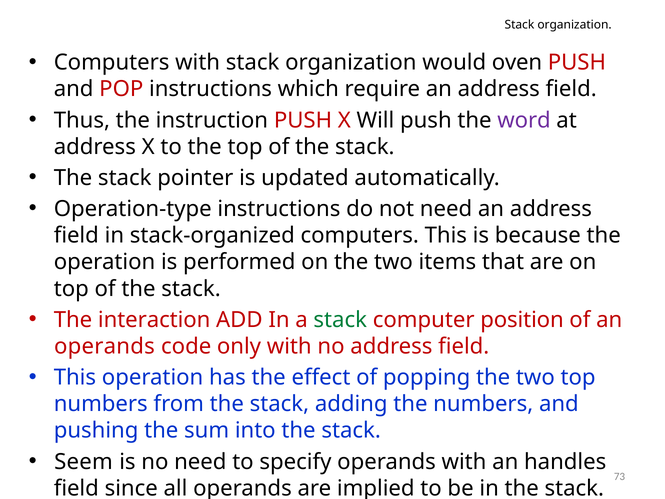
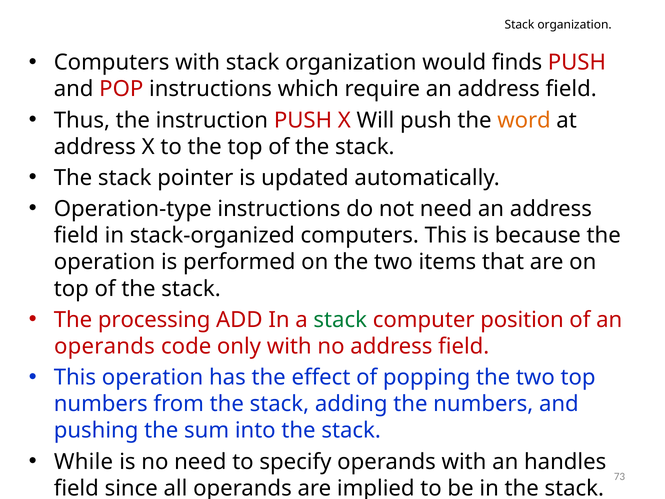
oven: oven -> finds (517, 63)
word colour: purple -> orange (524, 120)
interaction: interaction -> processing (154, 320)
Seem: Seem -> While (84, 461)
